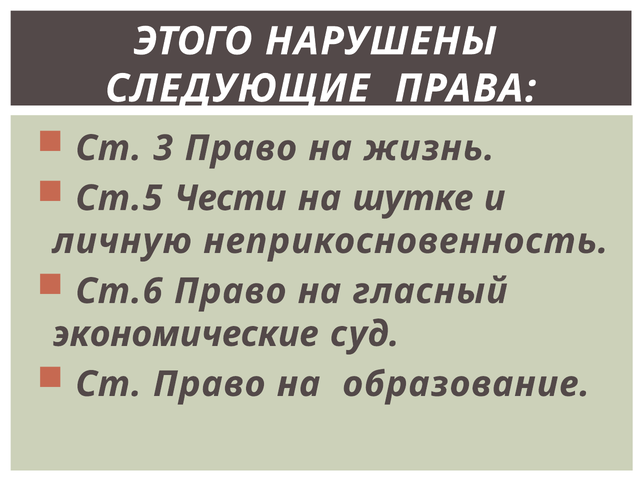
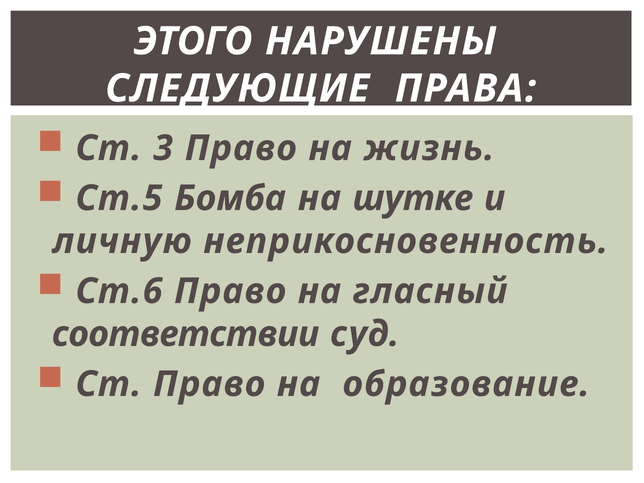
Чести: Чести -> Бомба (230, 198)
экономические: экономические -> соответствии (186, 334)
